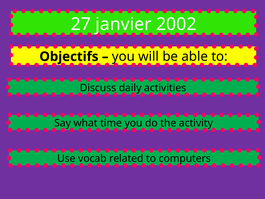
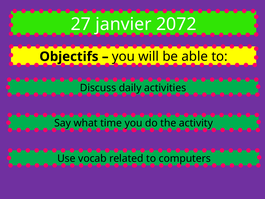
2002: 2002 -> 2072 (176, 24)
